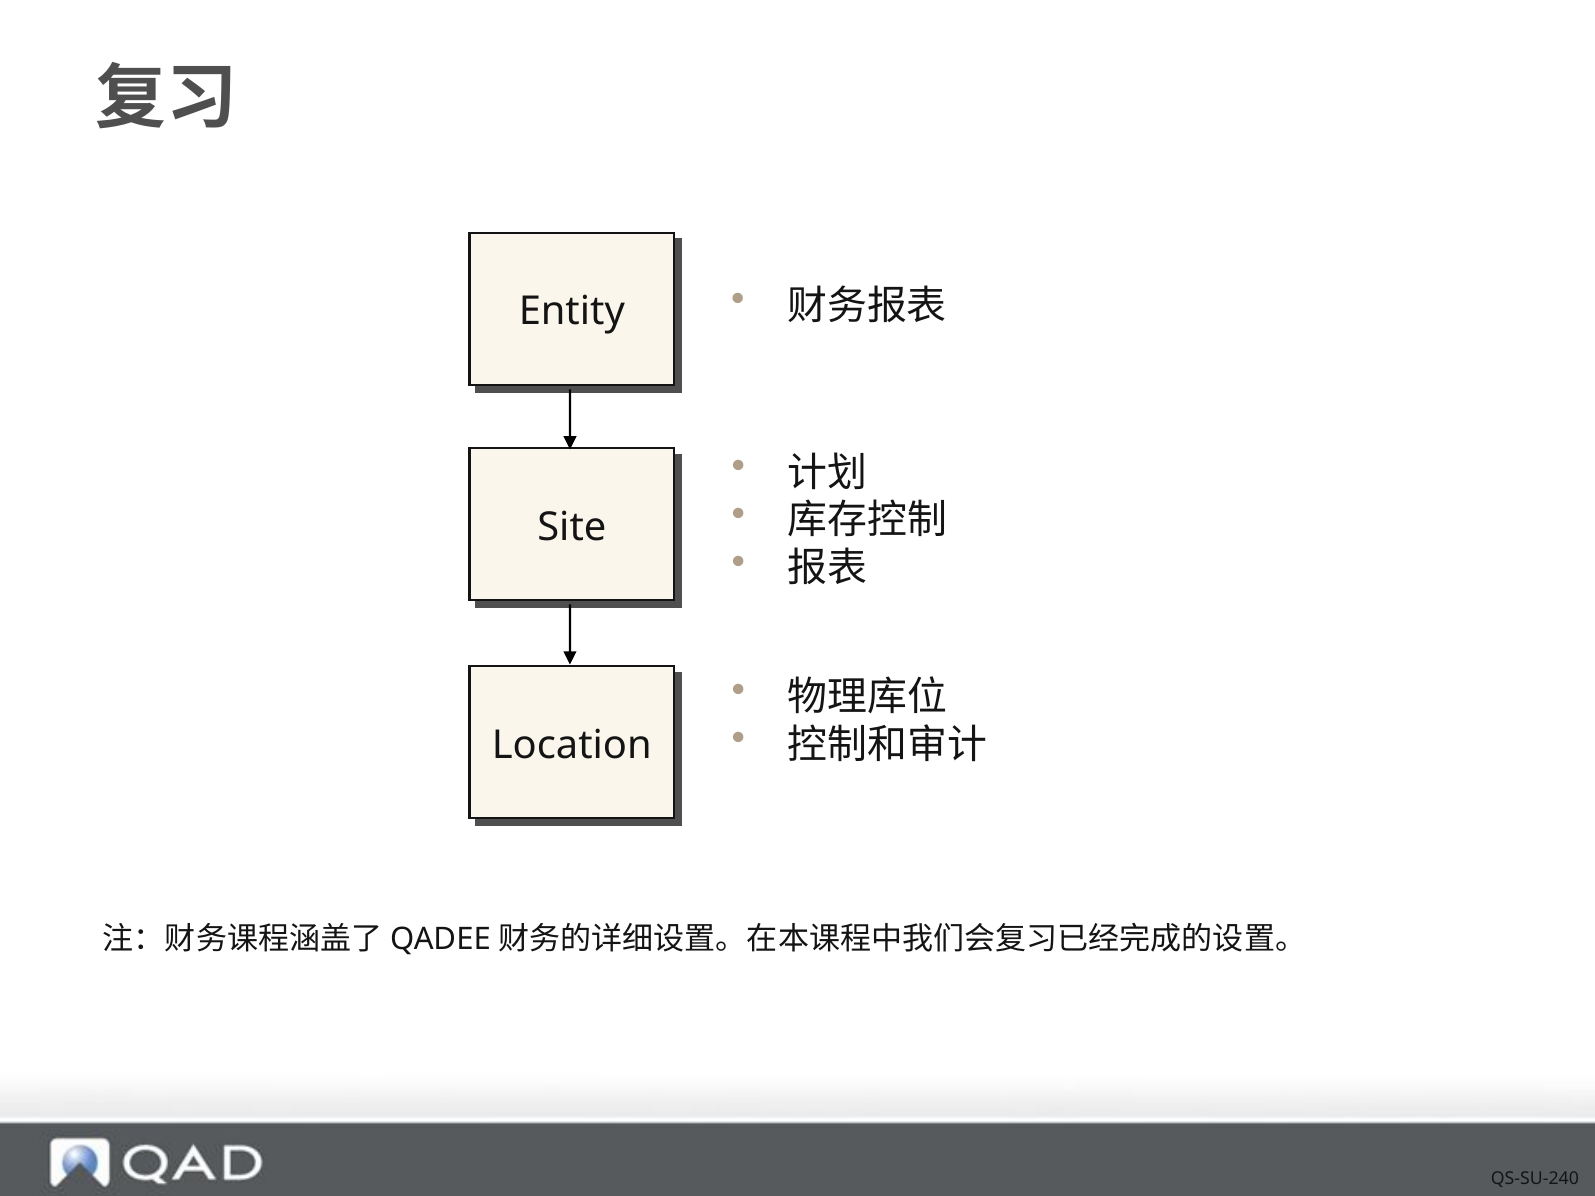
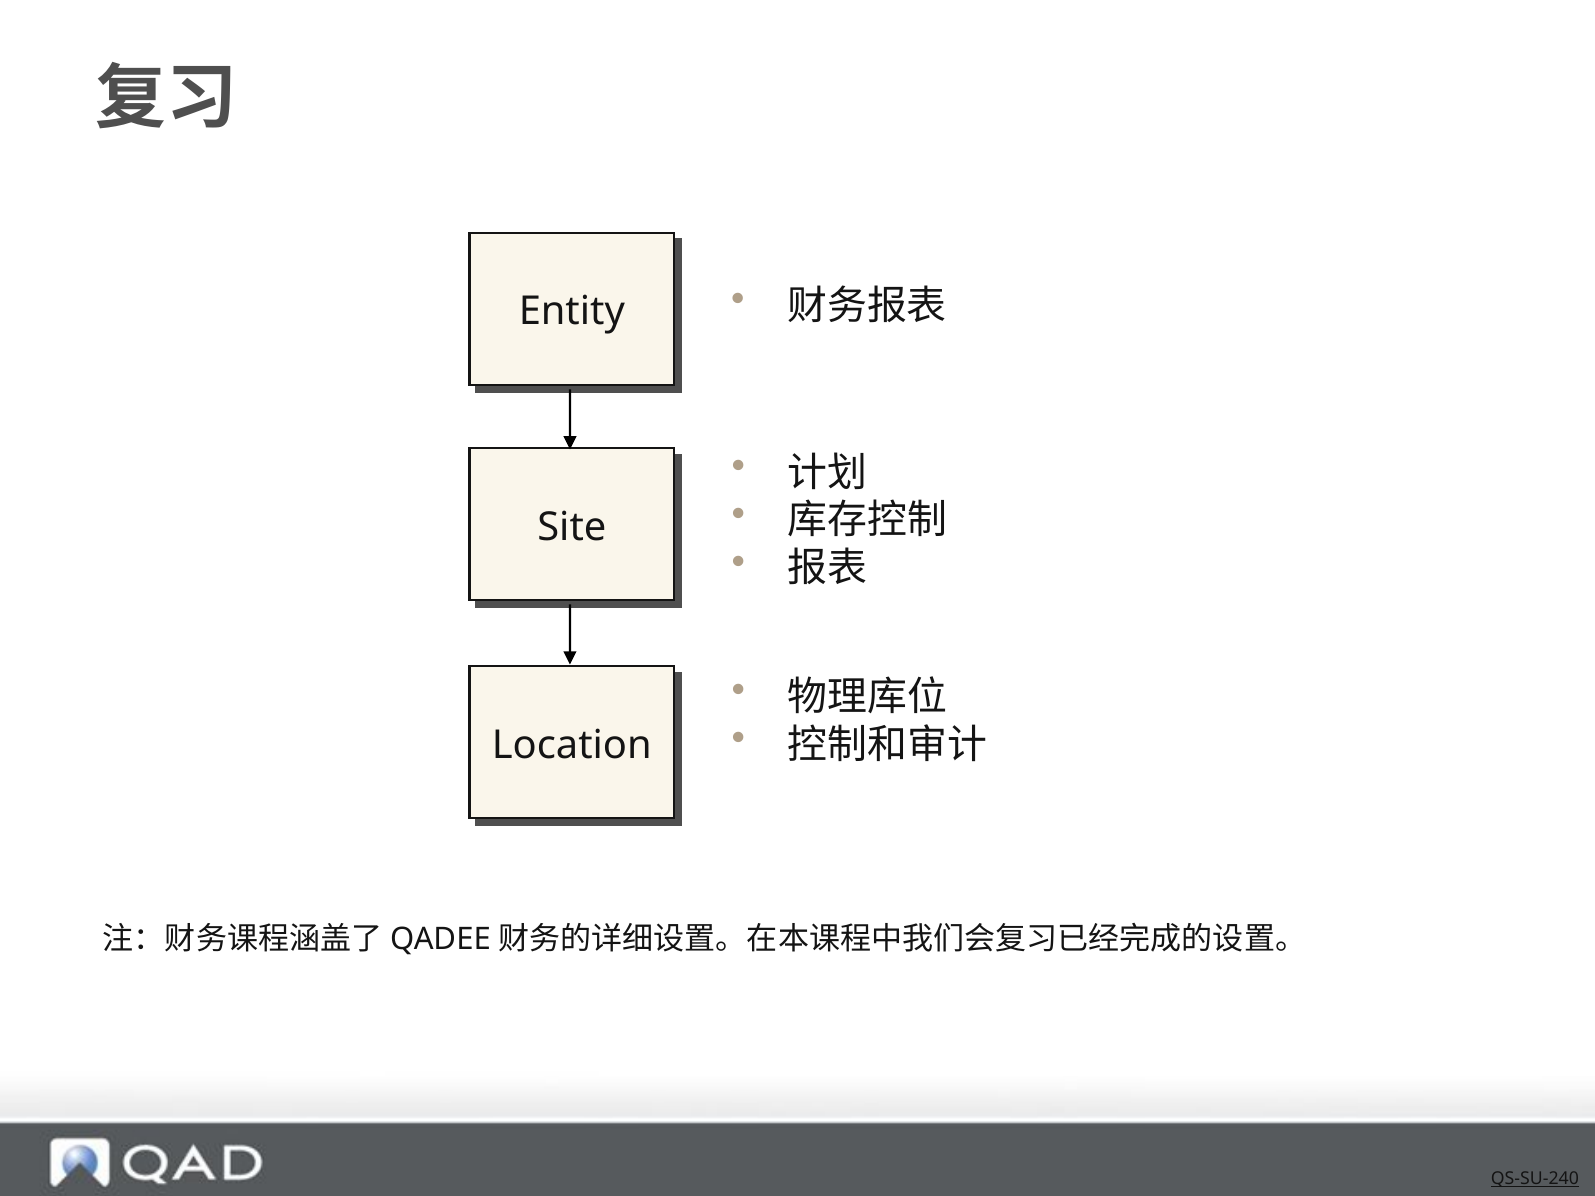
QS-SU-240 underline: none -> present (1535, 1179)
